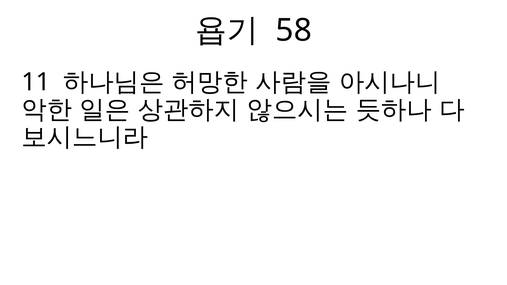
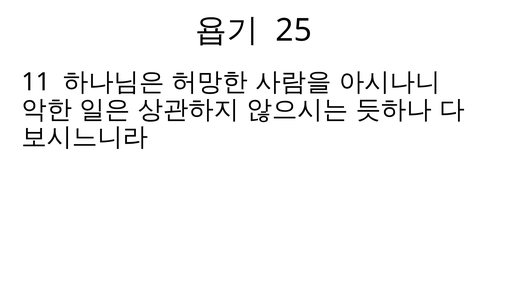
58: 58 -> 25 (294, 31)
